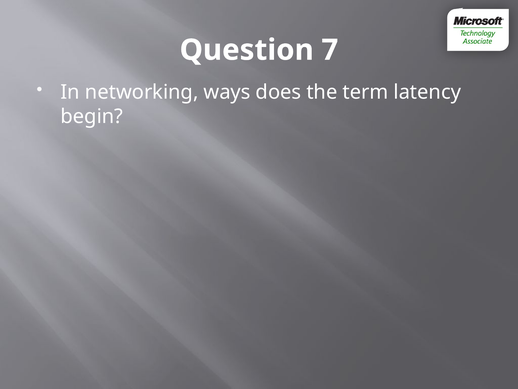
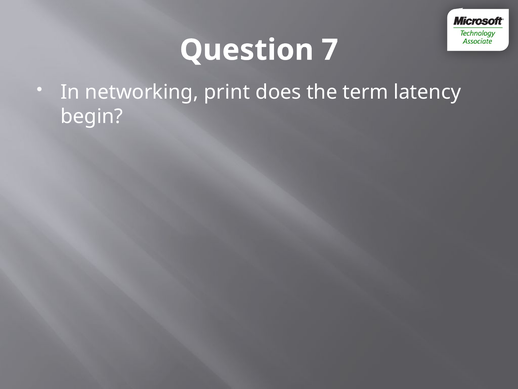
ways: ways -> print (227, 92)
